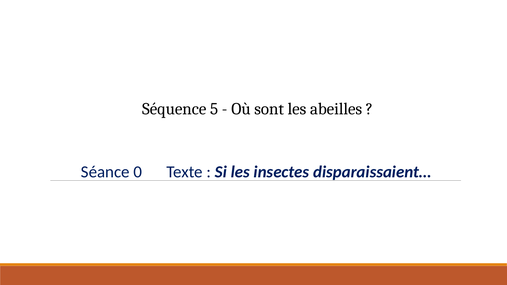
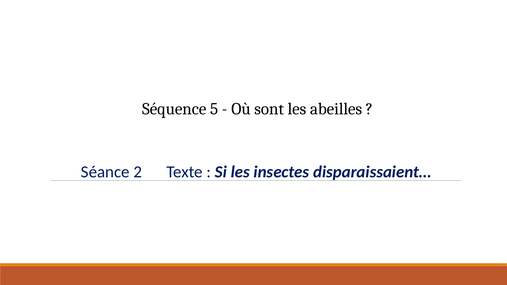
0: 0 -> 2 (138, 172)
